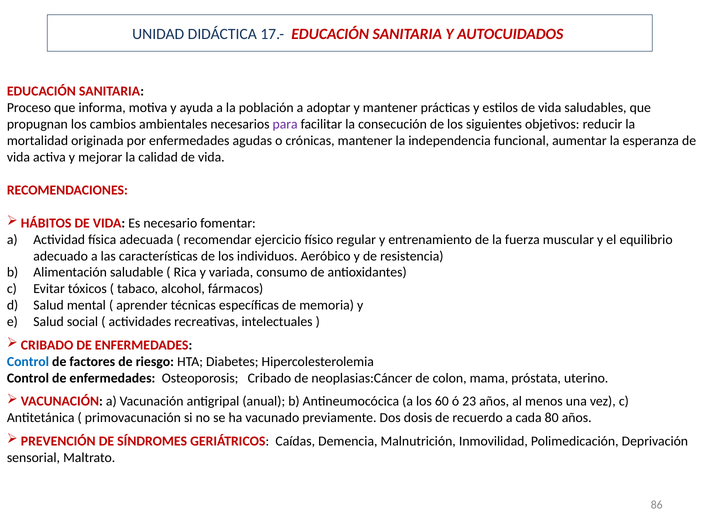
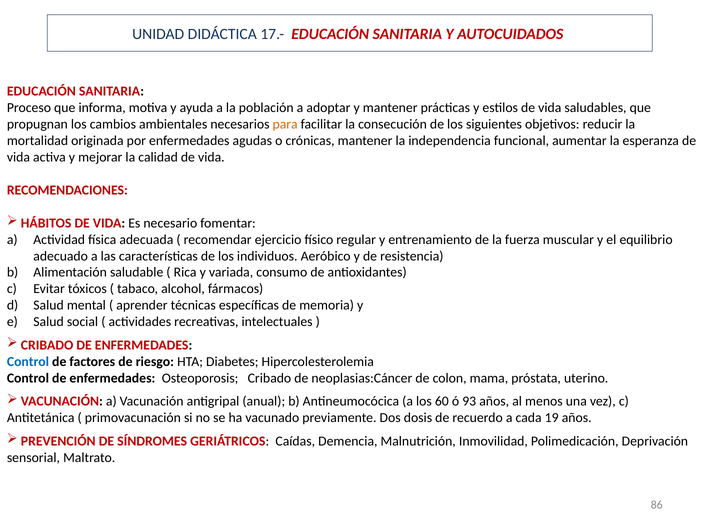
para colour: purple -> orange (285, 124)
23: 23 -> 93 (469, 401)
80: 80 -> 19 (552, 418)
